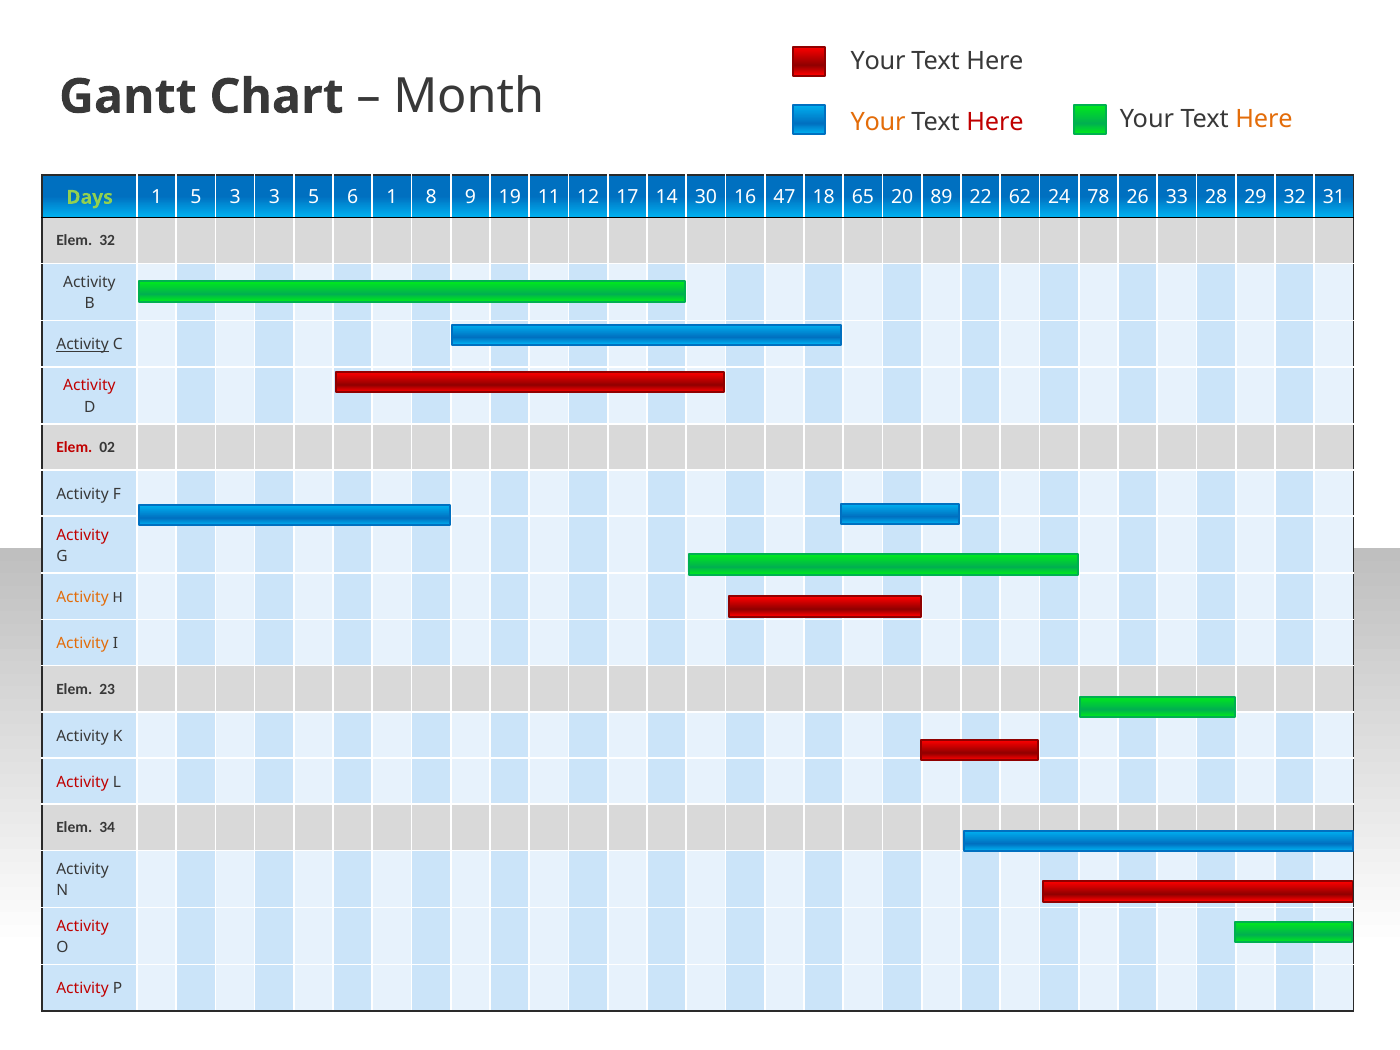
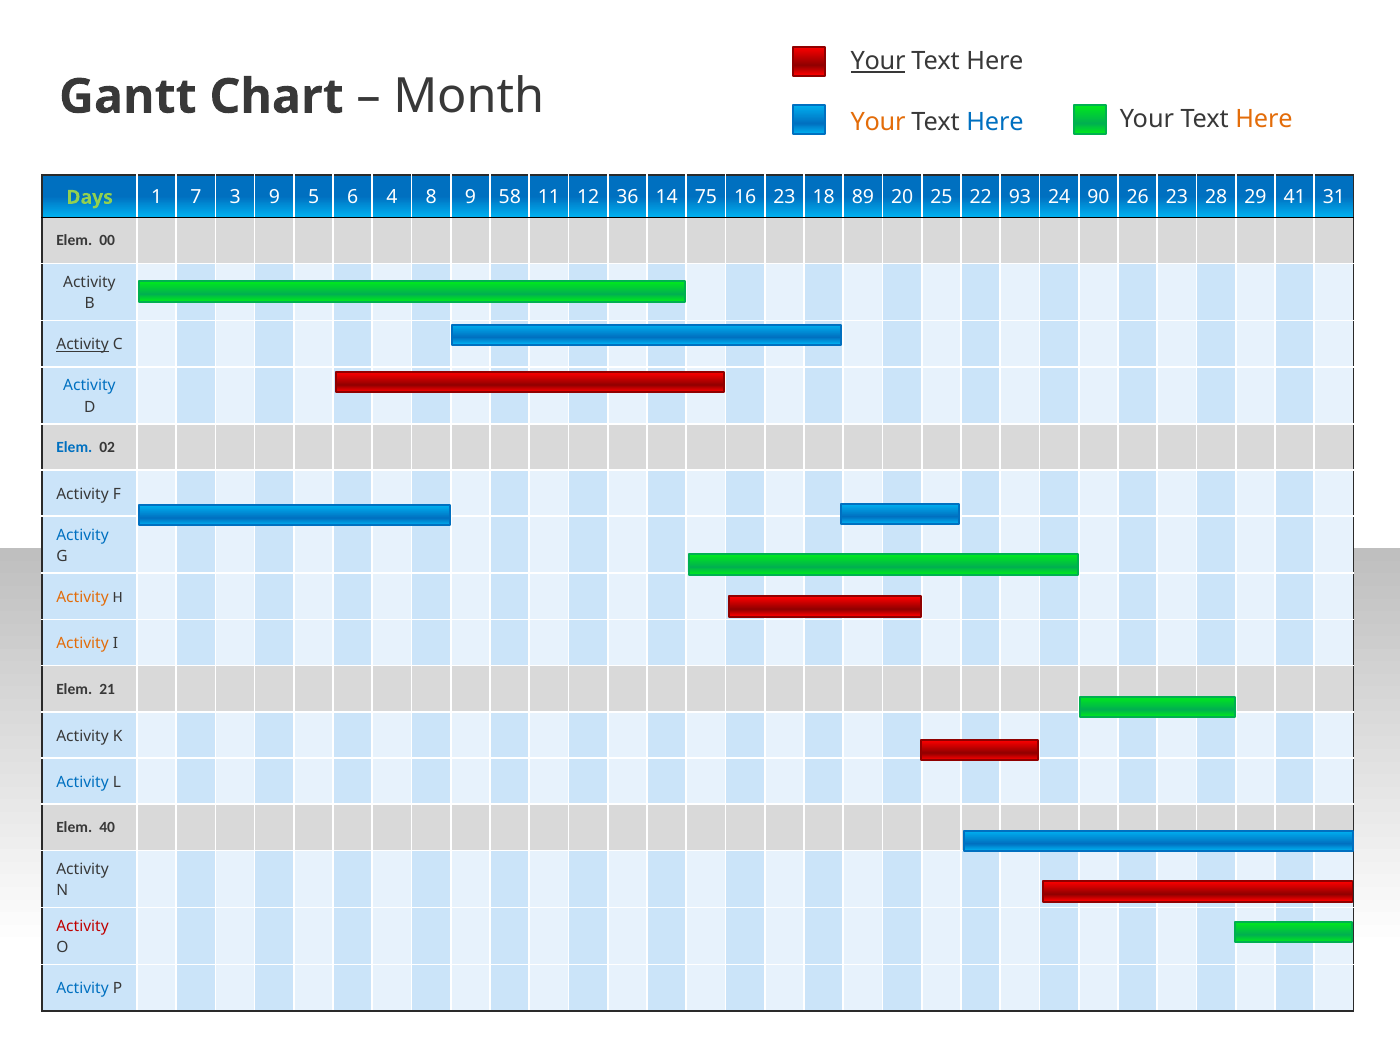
Your underline: none -> present (878, 61)
Here colour: red -> blue (995, 122)
1 5: 5 -> 7 (196, 197)
3 3: 3 -> 9 (274, 197)
6 1: 1 -> 4 (392, 197)
19: 19 -> 58 (510, 197)
17: 17 -> 36 (628, 197)
30: 30 -> 75 (706, 197)
16 47: 47 -> 23 (785, 197)
65: 65 -> 89 (863, 197)
89: 89 -> 25 (941, 197)
62: 62 -> 93 (1020, 197)
78: 78 -> 90 (1098, 197)
26 33: 33 -> 23 (1177, 197)
29 32: 32 -> 41 (1295, 197)
Elem 32: 32 -> 00 (107, 241)
Activity colour: red -> blue (89, 385)
Elem colour: red -> blue (74, 447)
Activity colour: red -> blue (82, 535)
23: 23 -> 21 (107, 689)
Activity colour: red -> blue (82, 782)
34: 34 -> 40 (107, 828)
Activity colour: red -> blue (82, 989)
